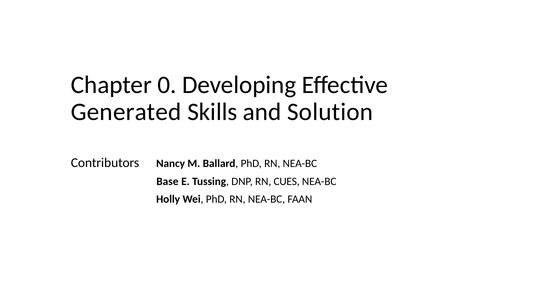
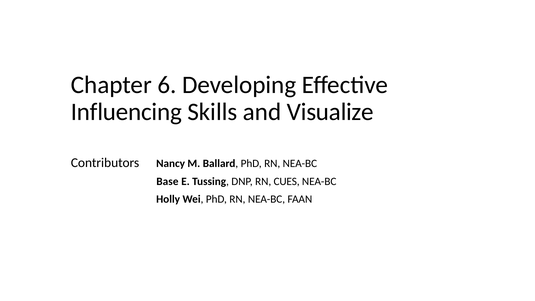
0: 0 -> 6 (167, 85)
Generated: Generated -> Influencing (126, 112)
Solution: Solution -> Visualize (330, 112)
